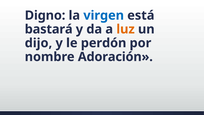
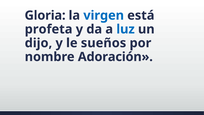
Digno: Digno -> Gloria (45, 15)
bastará: bastará -> profeta (49, 29)
luz colour: orange -> blue (126, 29)
perdón: perdón -> sueños (104, 43)
